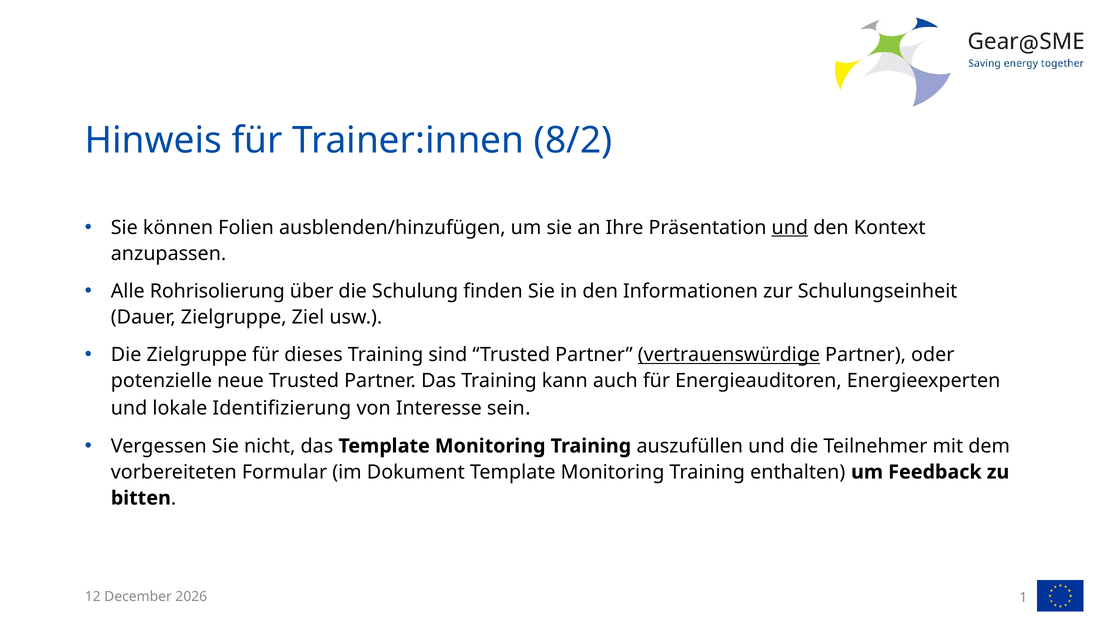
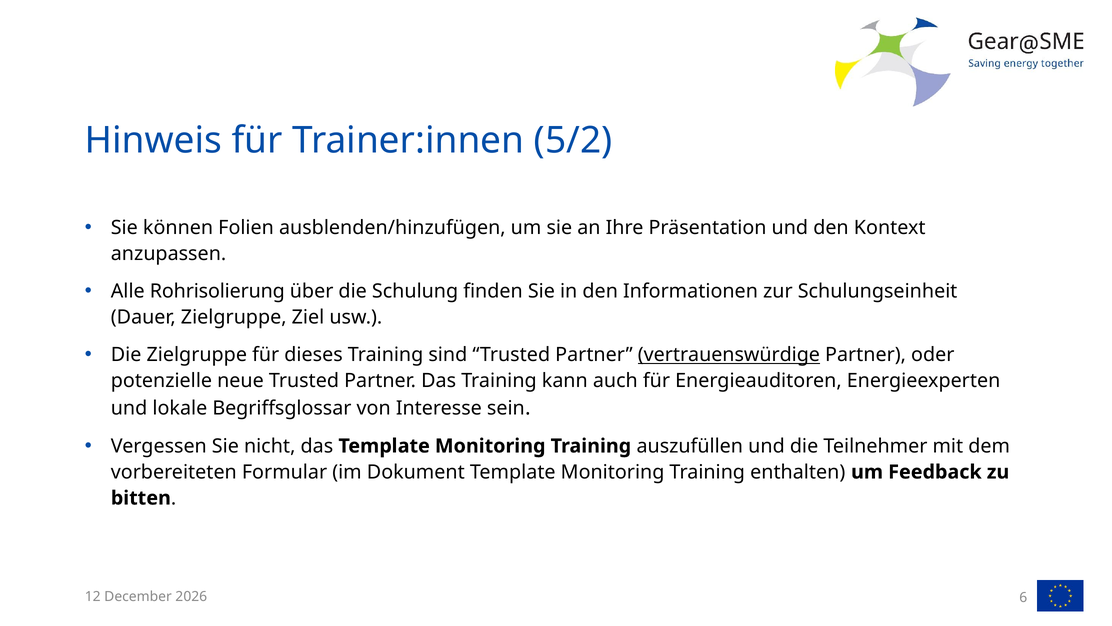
8/2: 8/2 -> 5/2 (573, 140)
und underline: present -> none (790, 227)
Identifizierung: Identifizierung -> Begriffsglossar (282, 408)
1: 1 -> 6 (1023, 597)
